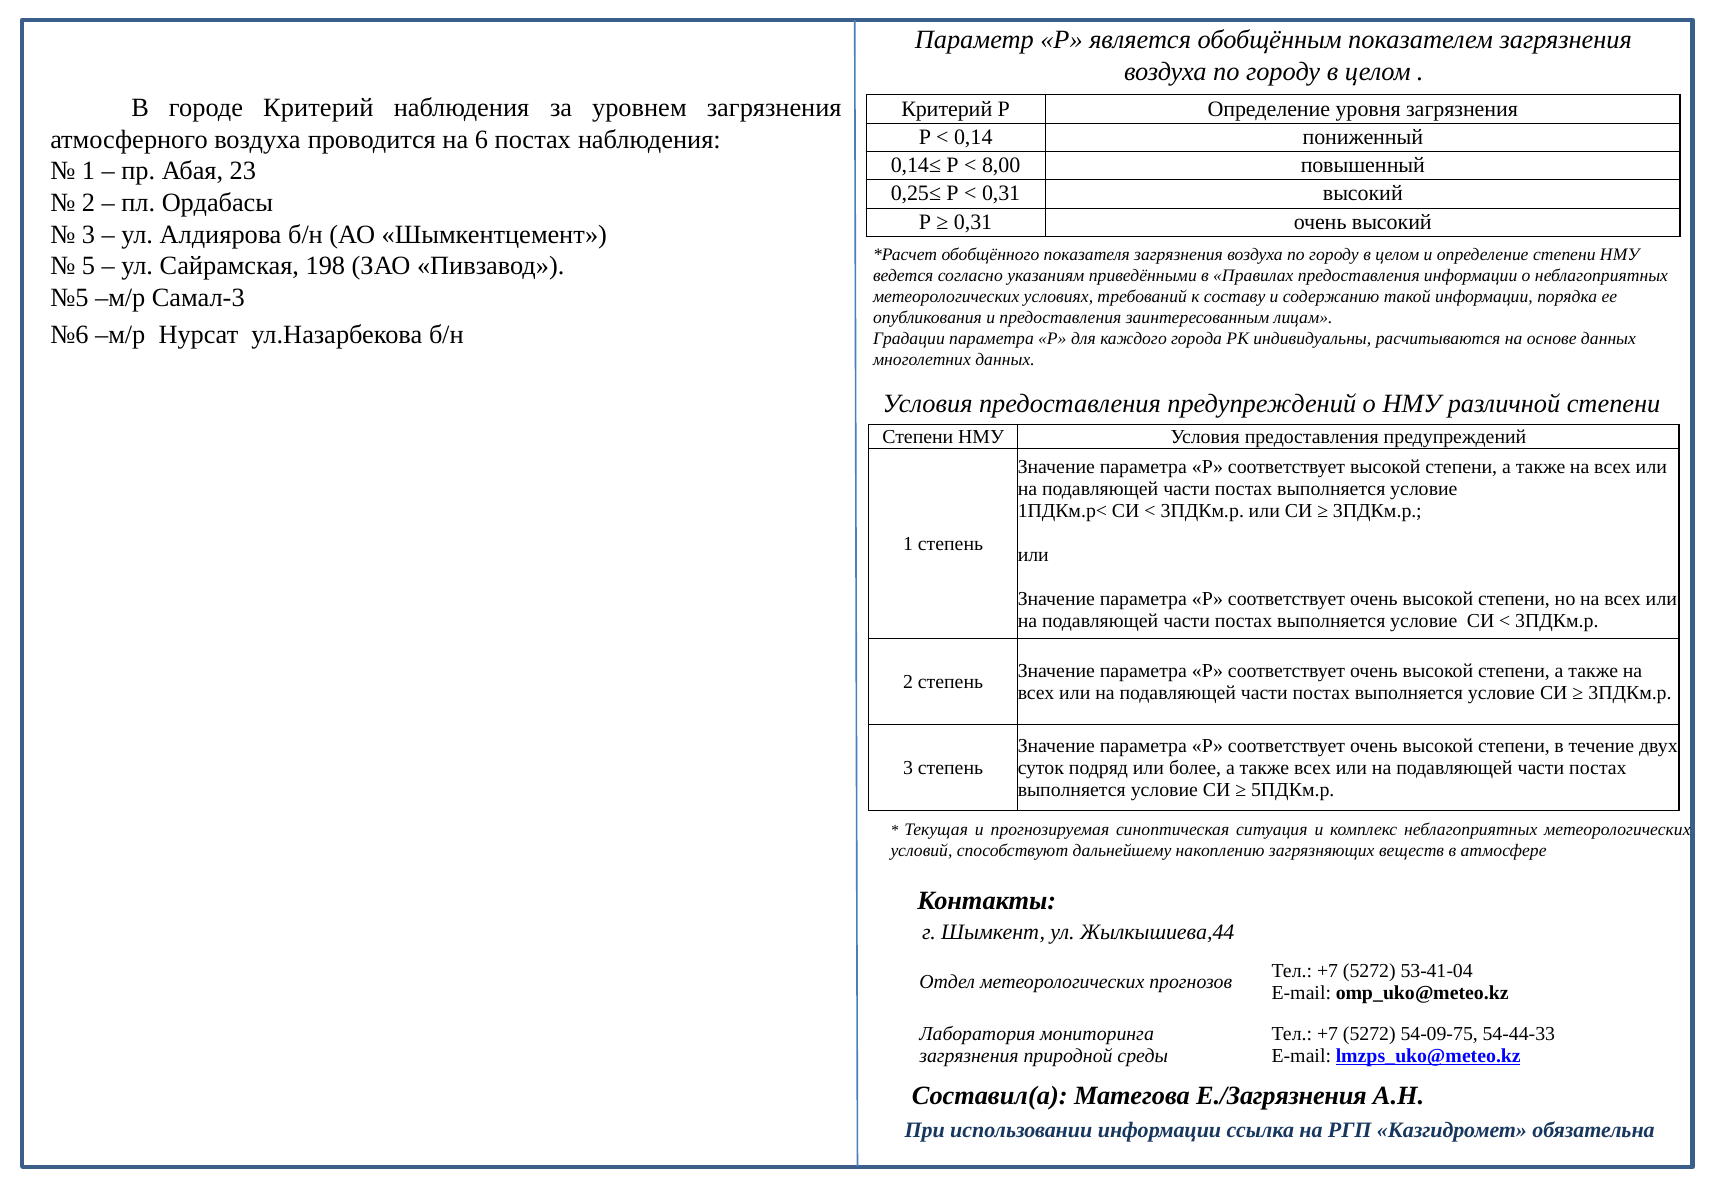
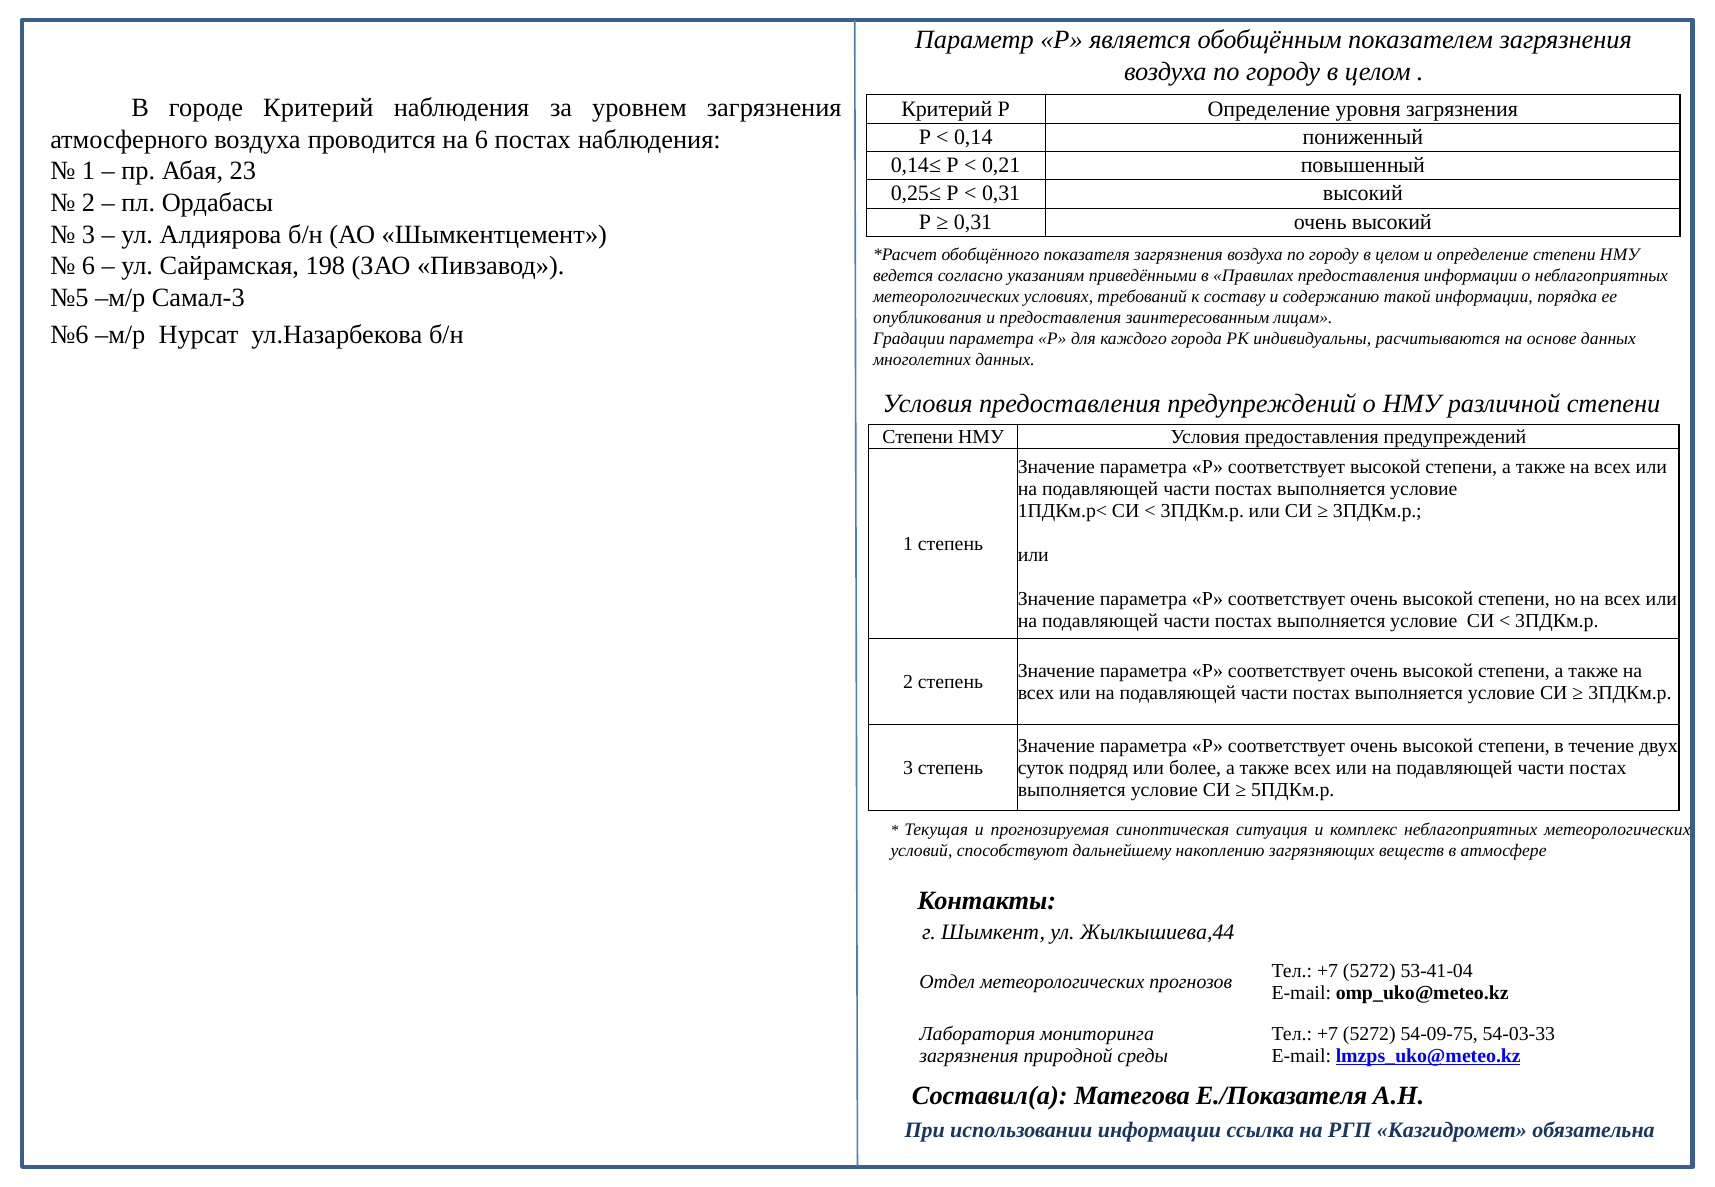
8,00: 8,00 -> 0,21 (1001, 165)
5: 5 -> 6 (89, 266)
54-44-33: 54-44-33 -> 54-03-33 (1519, 1035)
Е./Загрязнения: Е./Загрязнения -> Е./Показателя (1282, 1096)
